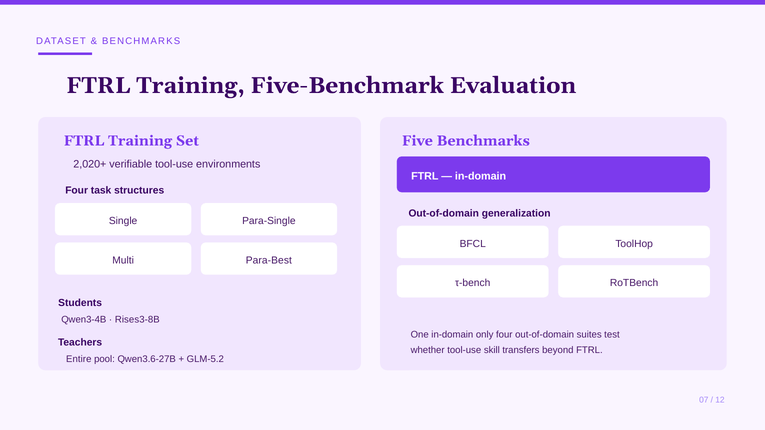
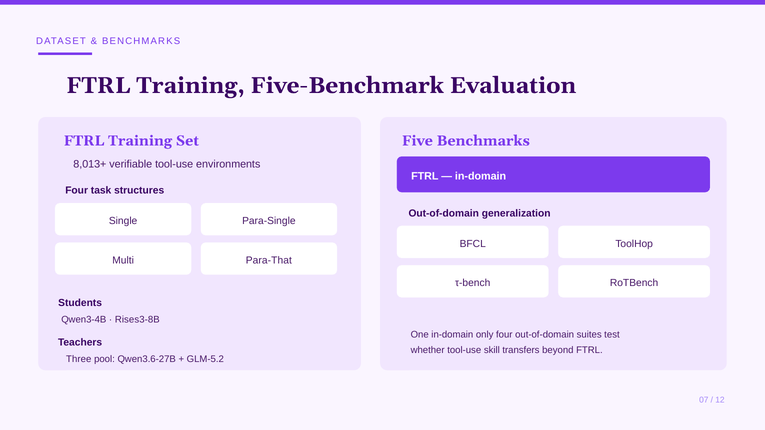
2,020+: 2,020+ -> 8,013+ (90, 164)
Para-Best: Para-Best -> Para-That (269, 261)
Entire: Entire -> Three (79, 359)
